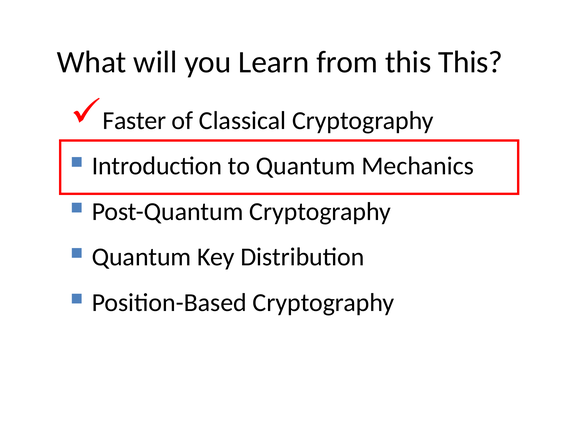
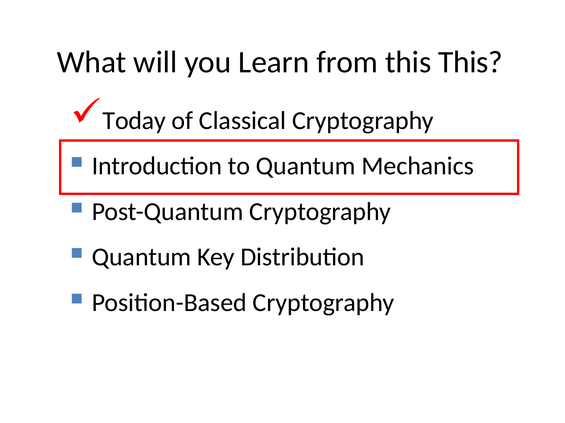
Faster: Faster -> Today (134, 121)
